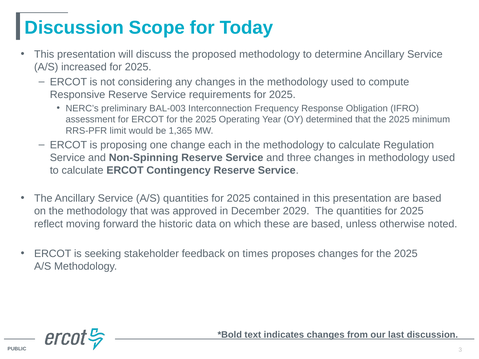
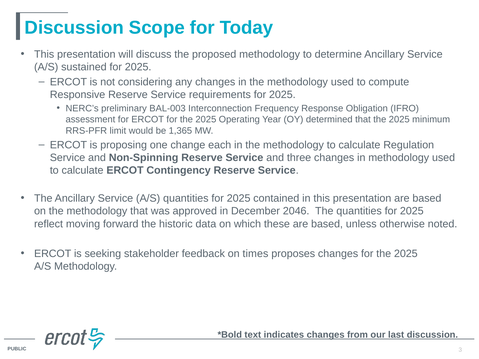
increased: increased -> sustained (84, 67)
2029: 2029 -> 2046 (296, 211)
